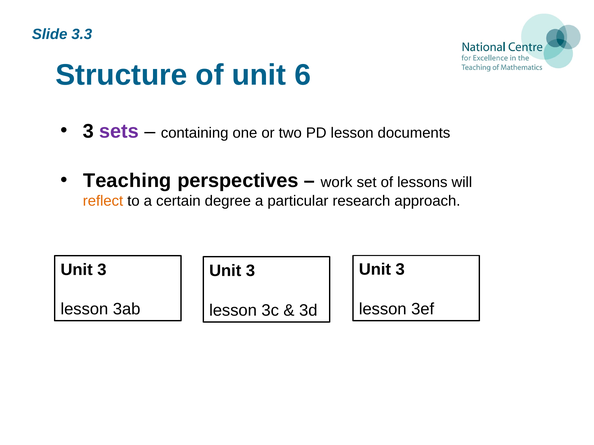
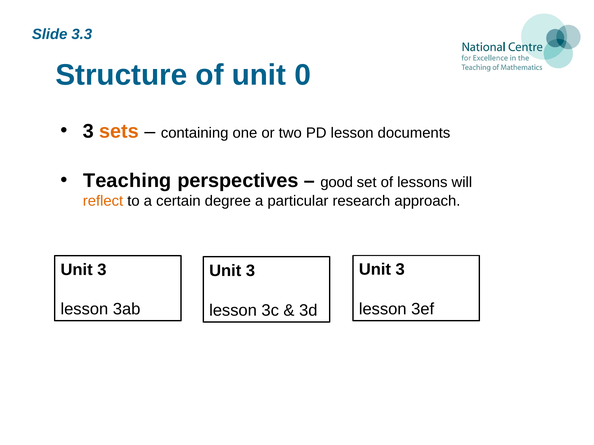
6: 6 -> 0 (303, 75)
sets colour: purple -> orange (119, 131)
work: work -> good (337, 182)
